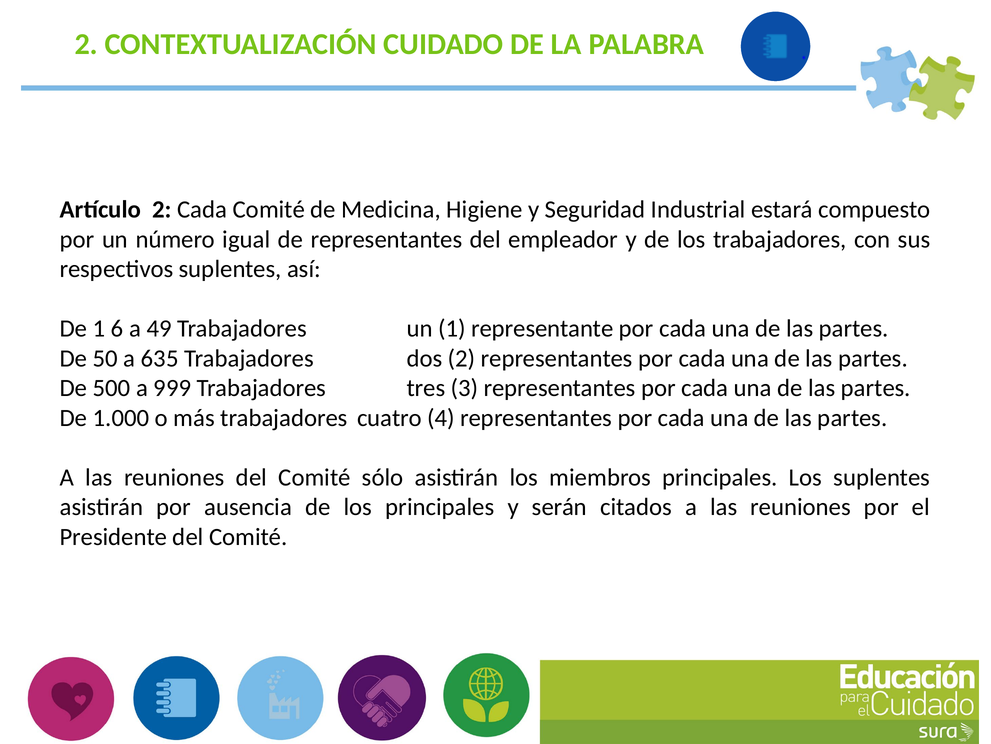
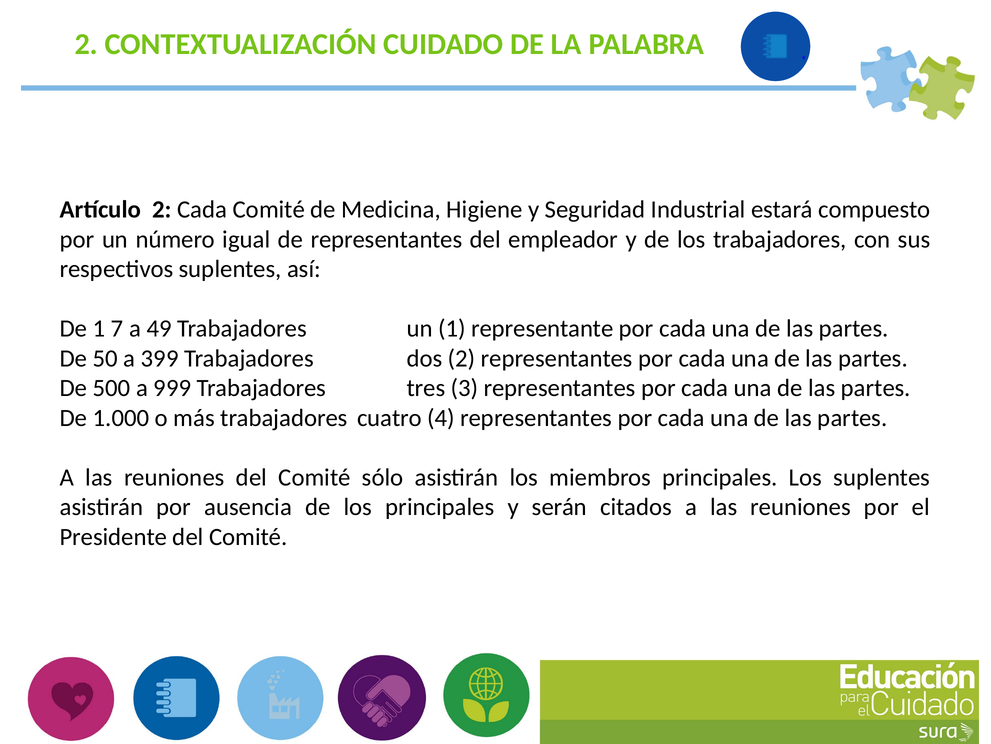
6: 6 -> 7 (117, 328)
635: 635 -> 399 (160, 358)
